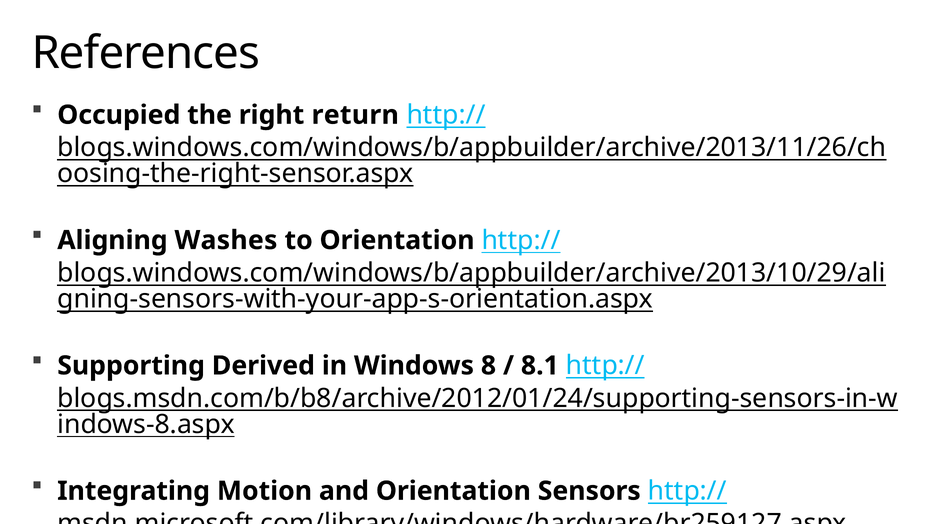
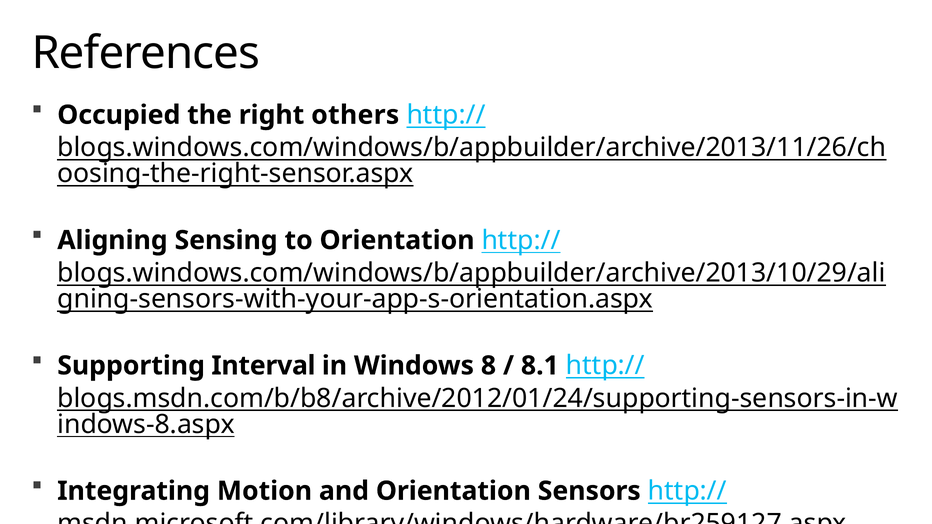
return: return -> others (355, 115)
Washes: Washes -> Sensing (226, 240)
Derived: Derived -> Interval (263, 366)
